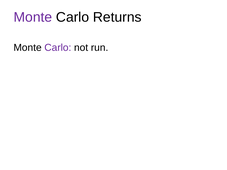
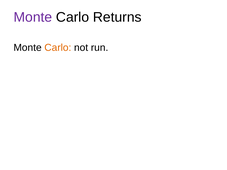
Carlo colour: purple -> orange (58, 48)
